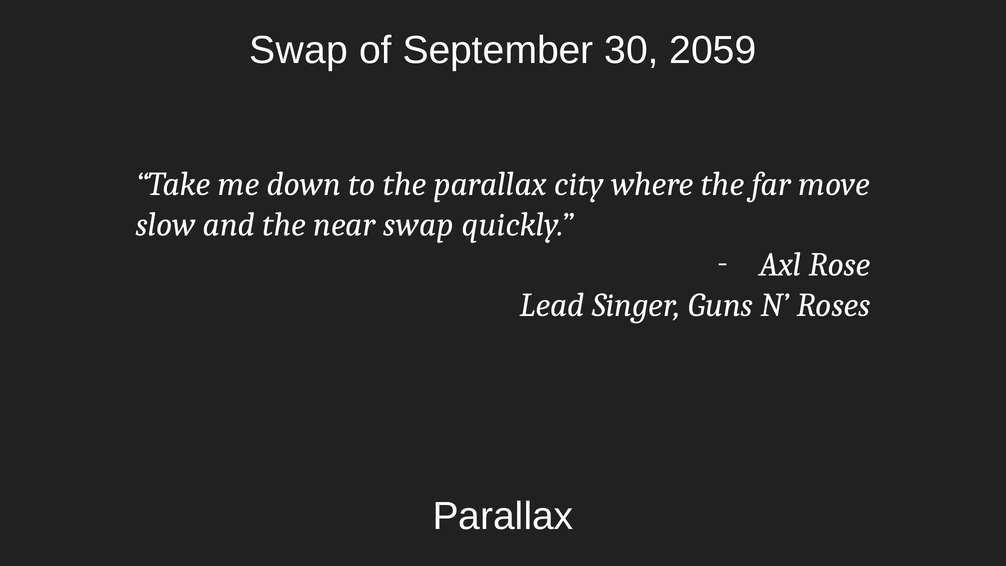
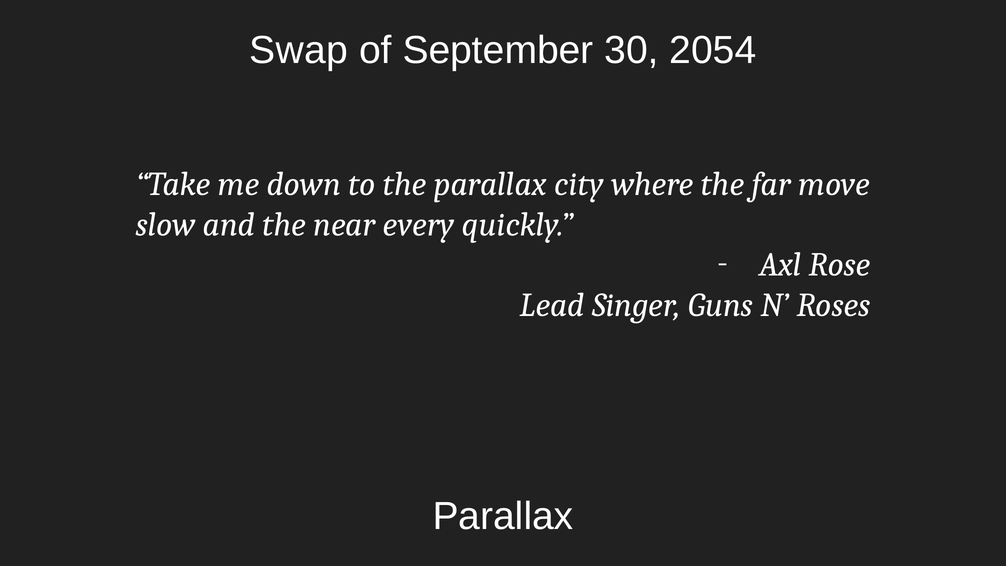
2059: 2059 -> 2054 (713, 50)
near swap: swap -> every (419, 224)
